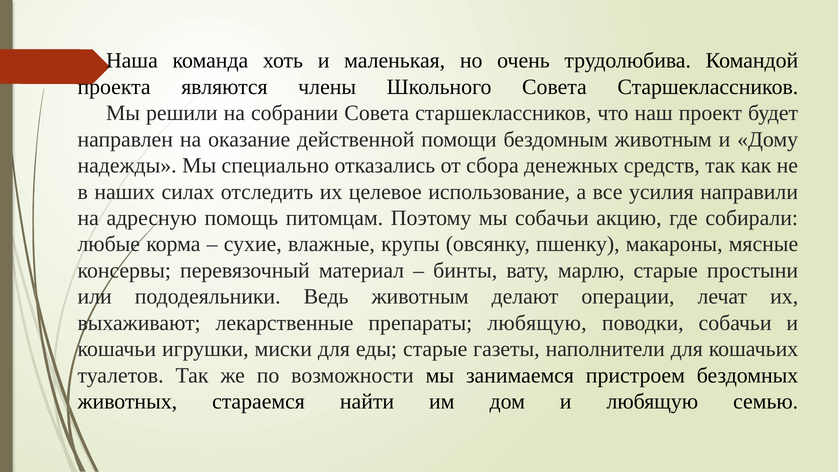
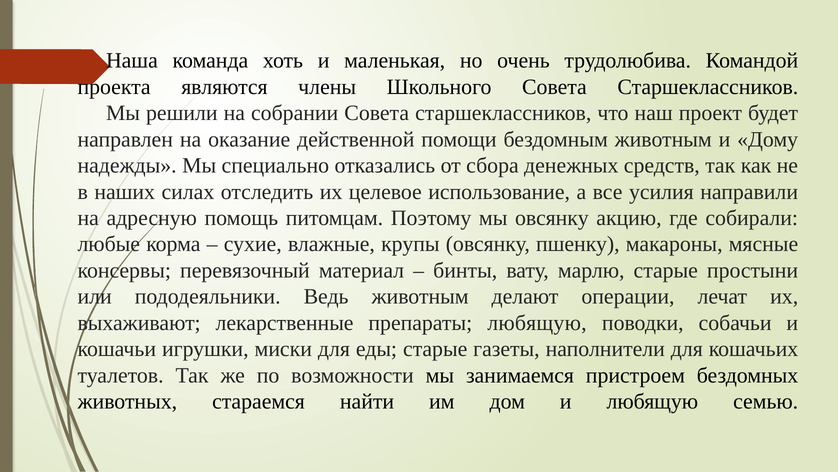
мы собачьи: собачьи -> овсянку (552, 218)
